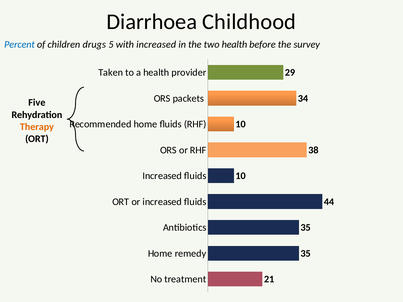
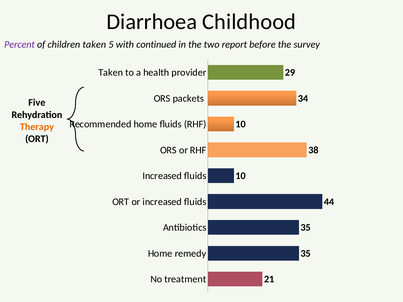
Percent colour: blue -> purple (20, 45)
children drugs: drugs -> taken (94, 45)
with increased: increased -> continued (156, 45)
two health: health -> report (234, 45)
